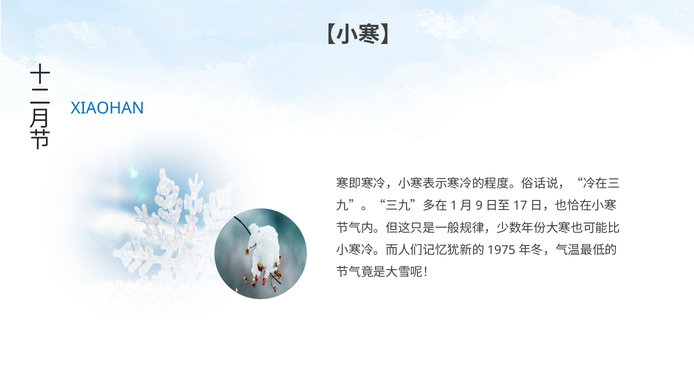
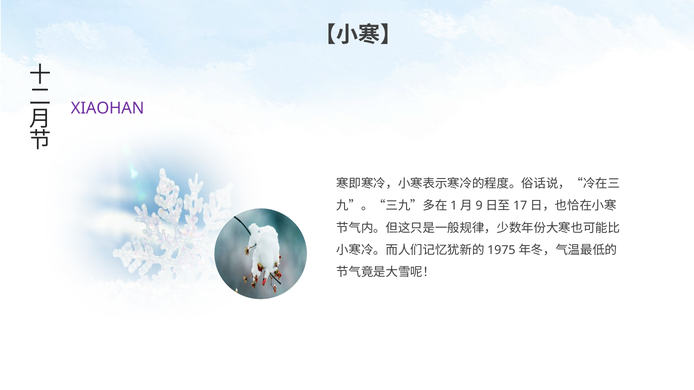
XIAOHAN colour: blue -> purple (108, 108)
